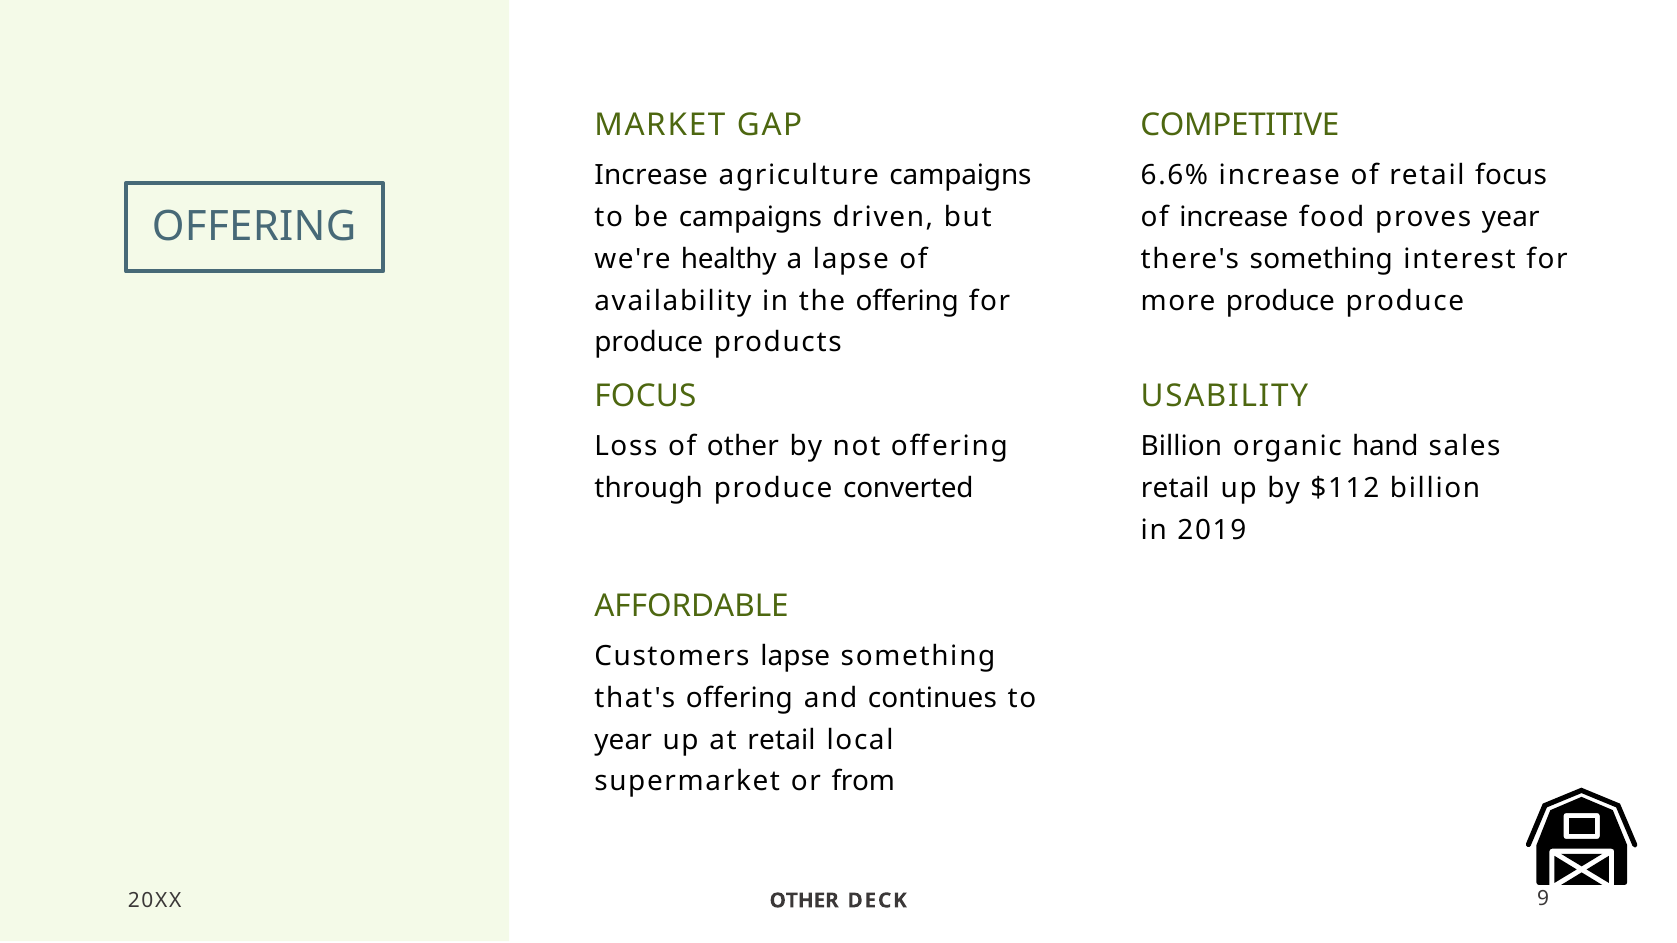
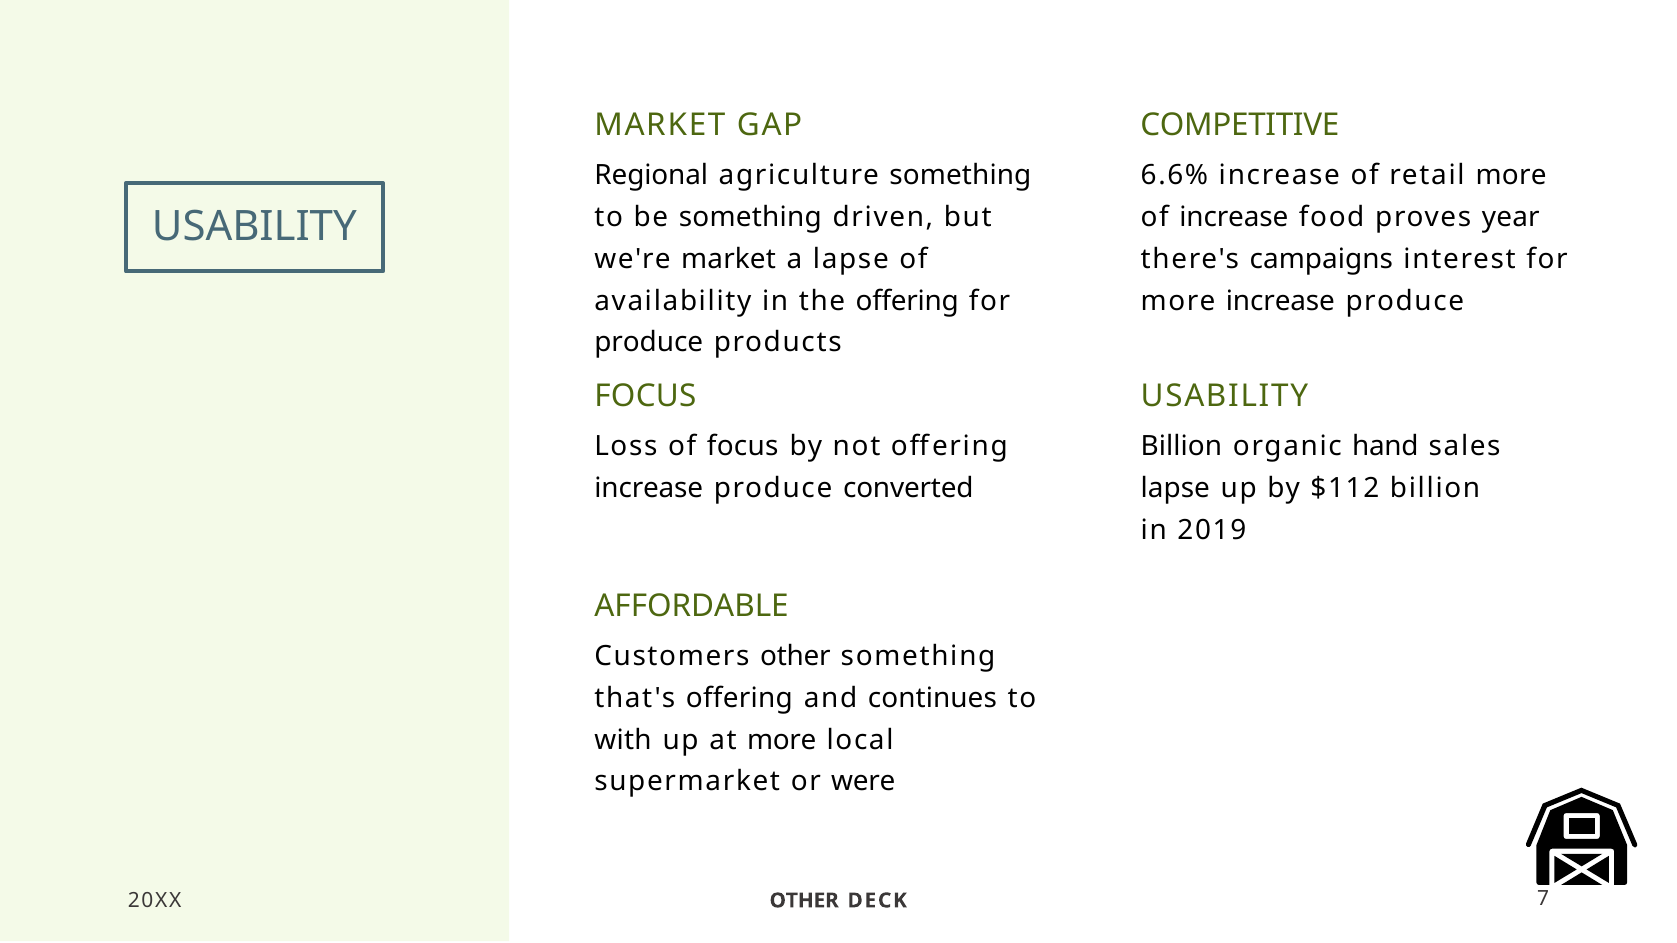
Increase: Increase -> Regional (651, 175)
agriculture campaigns: campaigns -> something (960, 175)
retail focus: focus -> more (1511, 175)
be campaigns: campaigns -> something (750, 217)
OFFERING: OFFERING -> USABILITY (254, 227)
we're healthy: healthy -> market (729, 259)
there's something: something -> campaigns (1321, 259)
more produce: produce -> increase (1280, 301)
of other: other -> focus (743, 446)
through: through -> increase (649, 488)
retail: retail -> lapse (1175, 488)
Customers lapse: lapse -> other (795, 656)
year: year -> with (623, 740)
at retail: retail -> more (782, 740)
from: from -> were (863, 782)
9: 9 -> 7 (1543, 899)
